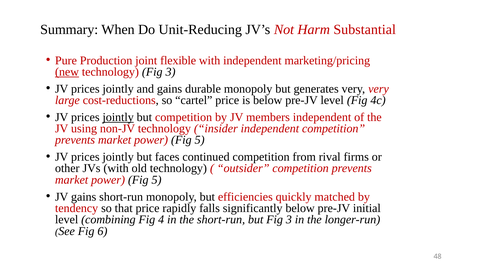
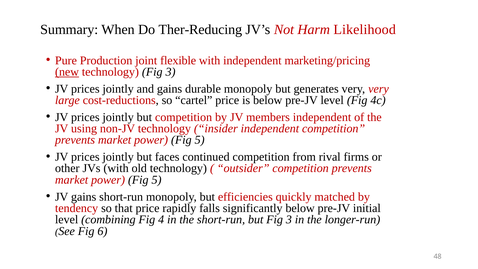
Unit-Reducing: Unit-Reducing -> Ther-Reducing (200, 30)
Substantial: Substantial -> Likelihood (365, 30)
jointly underline: present -> none (118, 117)
